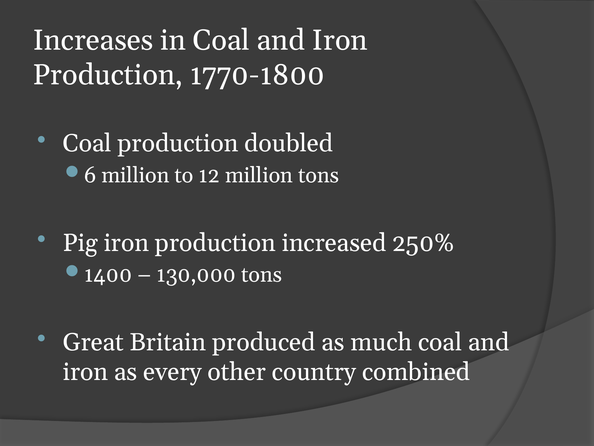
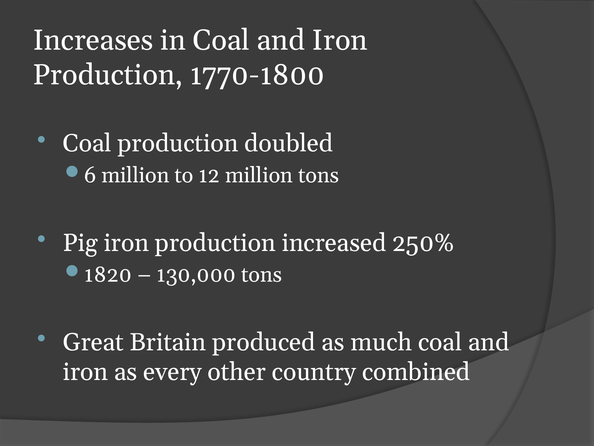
1400: 1400 -> 1820 (108, 274)
